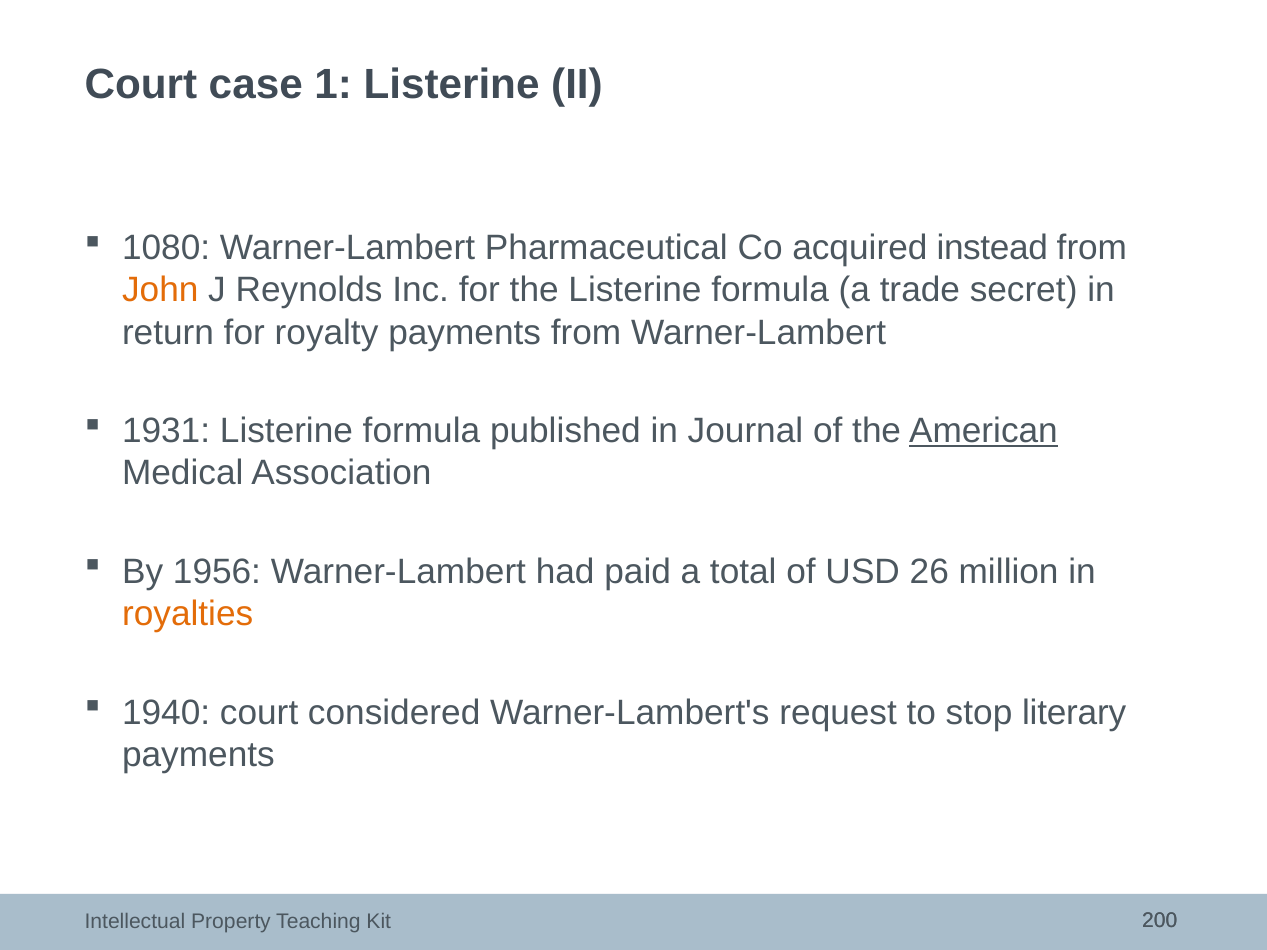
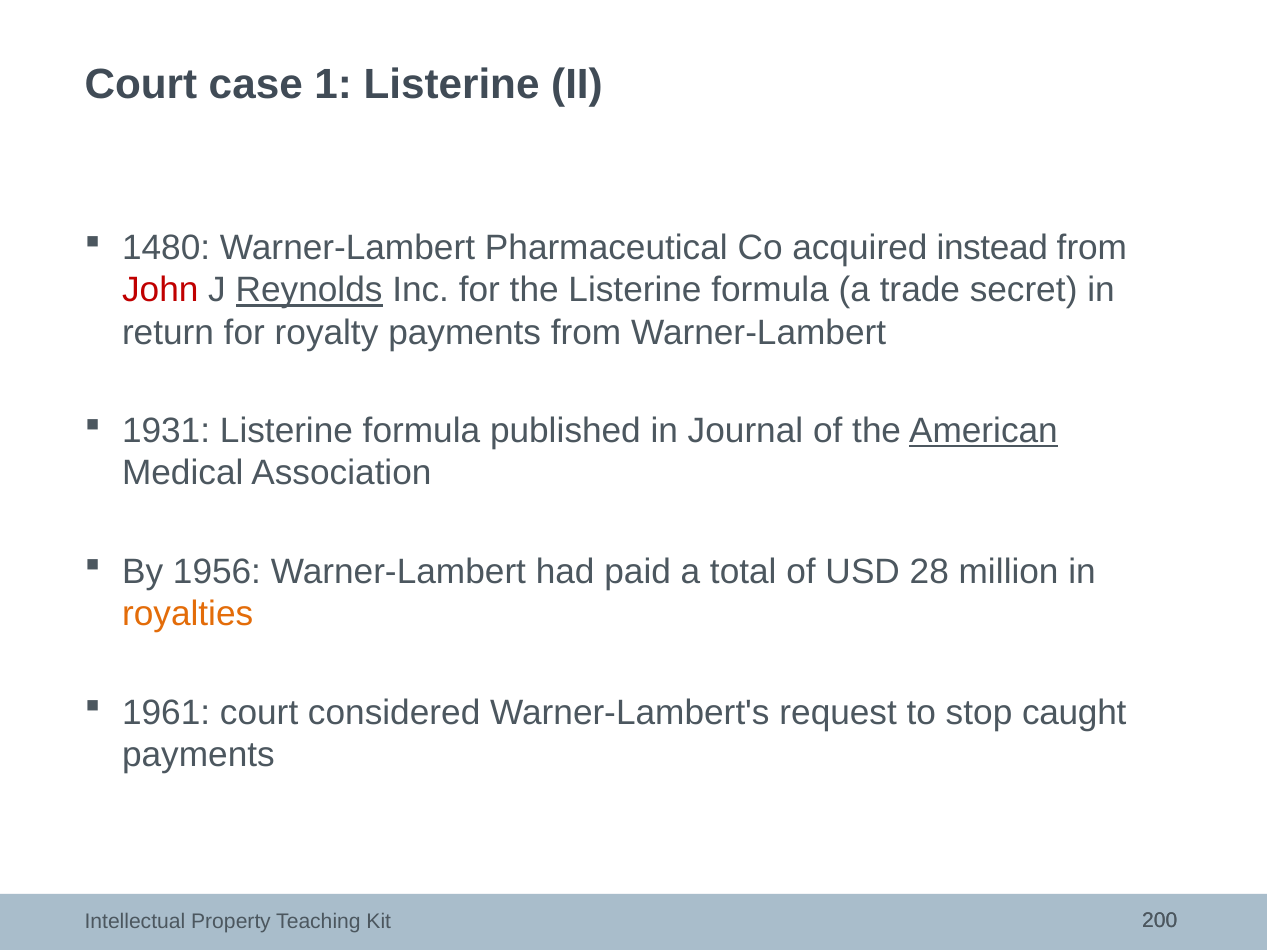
1080: 1080 -> 1480 (166, 248)
John colour: orange -> red (160, 290)
Reynolds underline: none -> present (309, 290)
26: 26 -> 28 (929, 572)
1940: 1940 -> 1961 (166, 713)
literary: literary -> caught (1074, 713)
